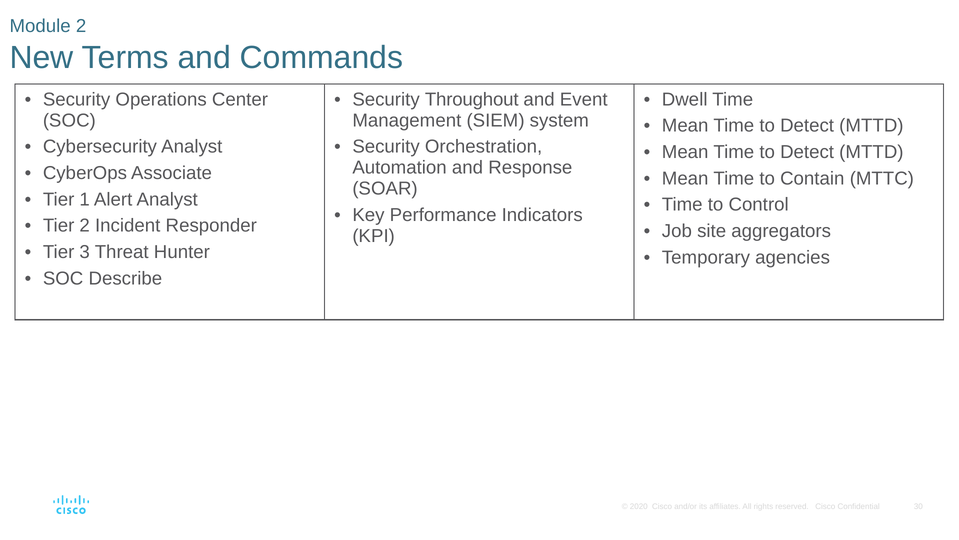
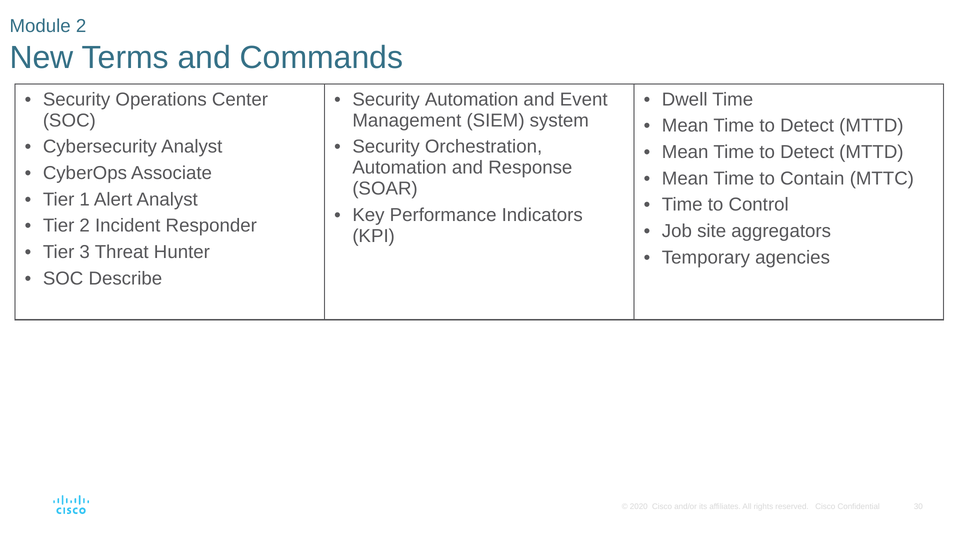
Security Throughout: Throughout -> Automation (472, 99)
